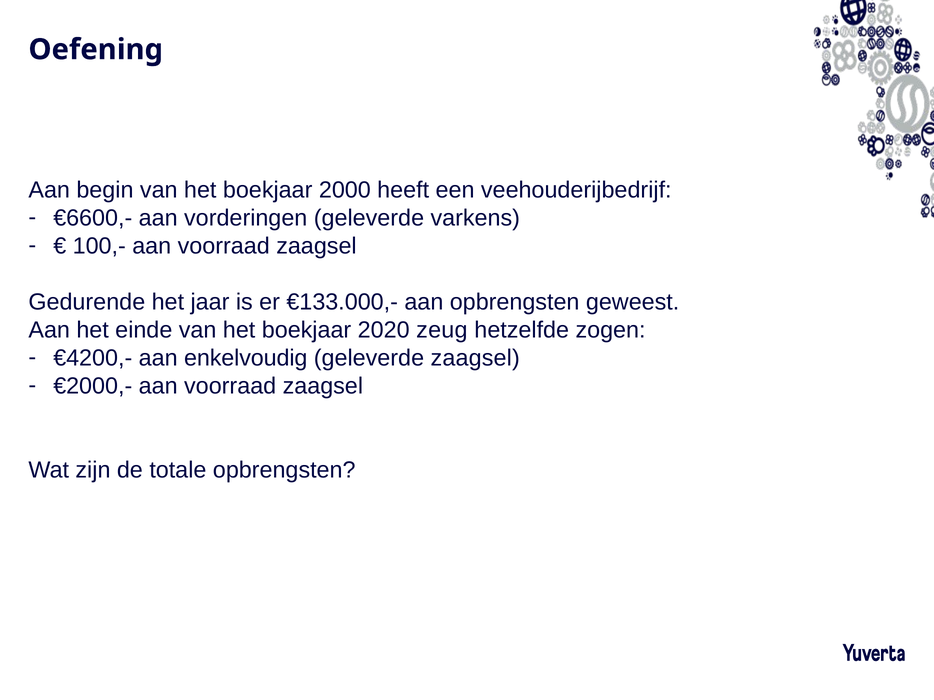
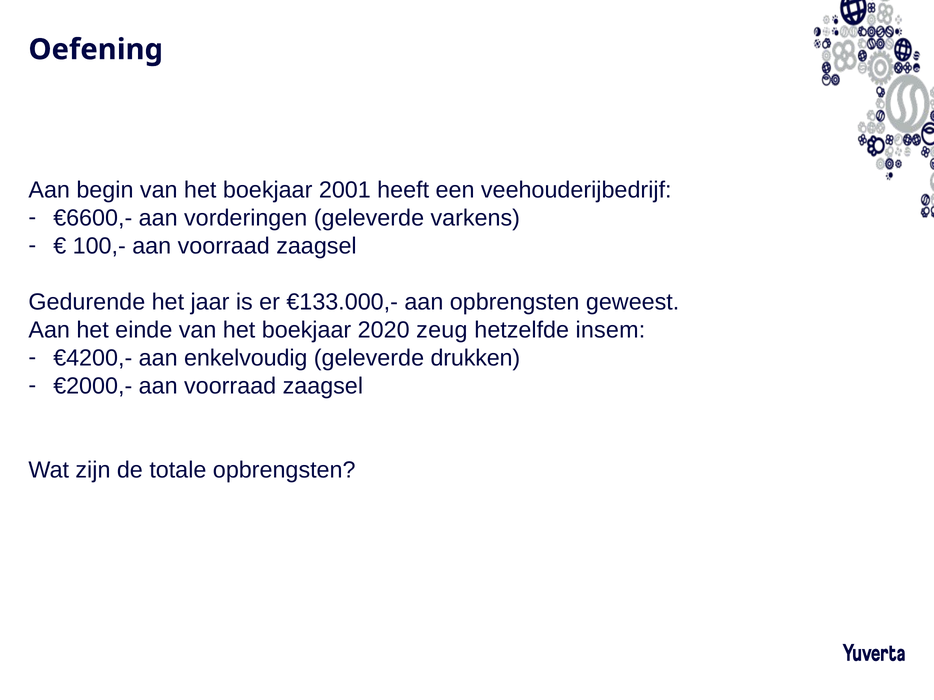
2000: 2000 -> 2001 (345, 190)
zogen: zogen -> insem (610, 330)
geleverde zaagsel: zaagsel -> drukken (475, 358)
